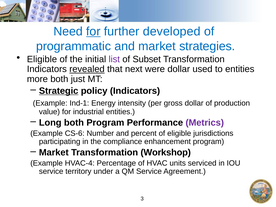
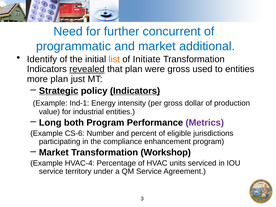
for underline: present -> none (93, 31)
developed: developed -> concurrent (172, 31)
strategies: strategies -> additional (207, 46)
Eligible: Eligible -> Identify (42, 59)
list colour: purple -> orange (114, 59)
Subset: Subset -> Initiate (147, 59)
that next: next -> plan (134, 69)
were dollar: dollar -> gross (179, 69)
more both: both -> plan (59, 79)
Indicators underline: none -> present (135, 91)
